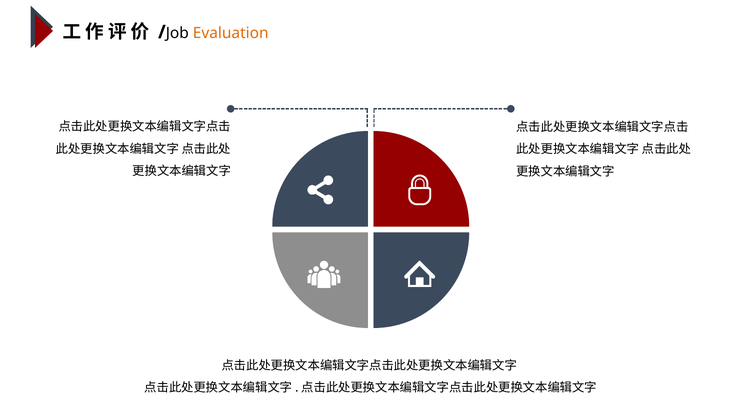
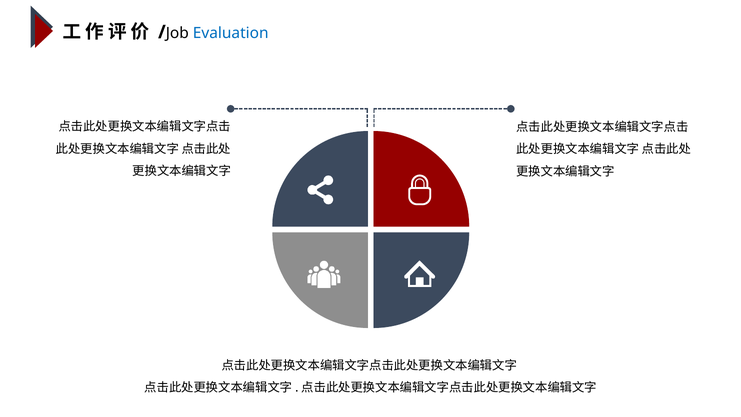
Evaluation colour: orange -> blue (231, 33)
